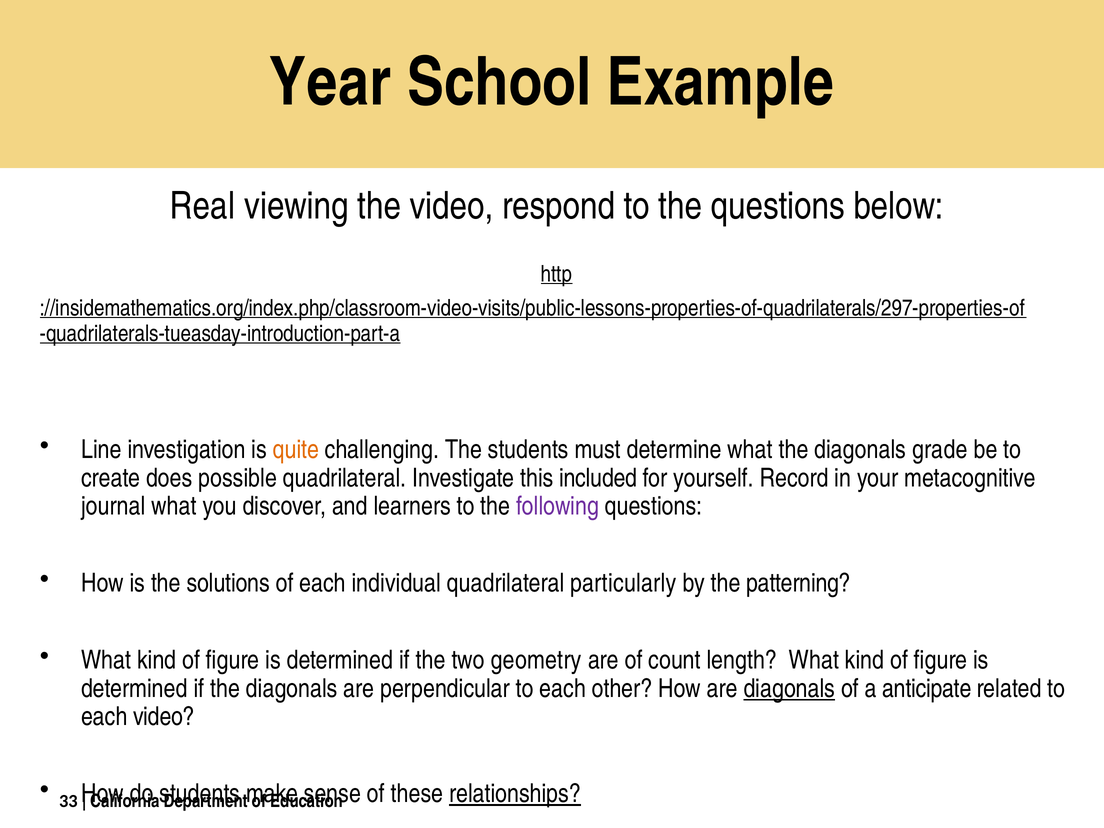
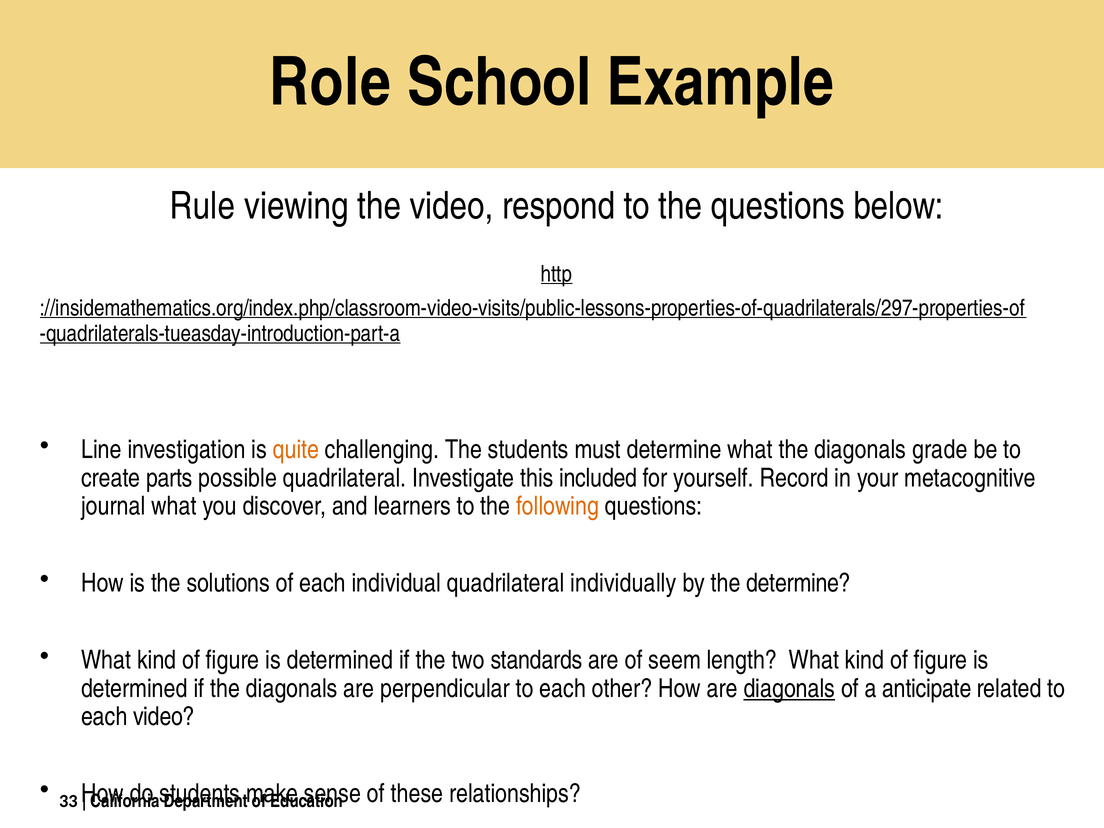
Year: Year -> Role (330, 82)
Real: Real -> Rule (202, 206)
does: does -> parts (169, 478)
following colour: purple -> orange (557, 506)
particularly: particularly -> individually (623, 583)
the patterning: patterning -> determine (799, 583)
geometry: geometry -> standards (536, 660)
count: count -> seem (675, 660)
relationships underline: present -> none (515, 794)
